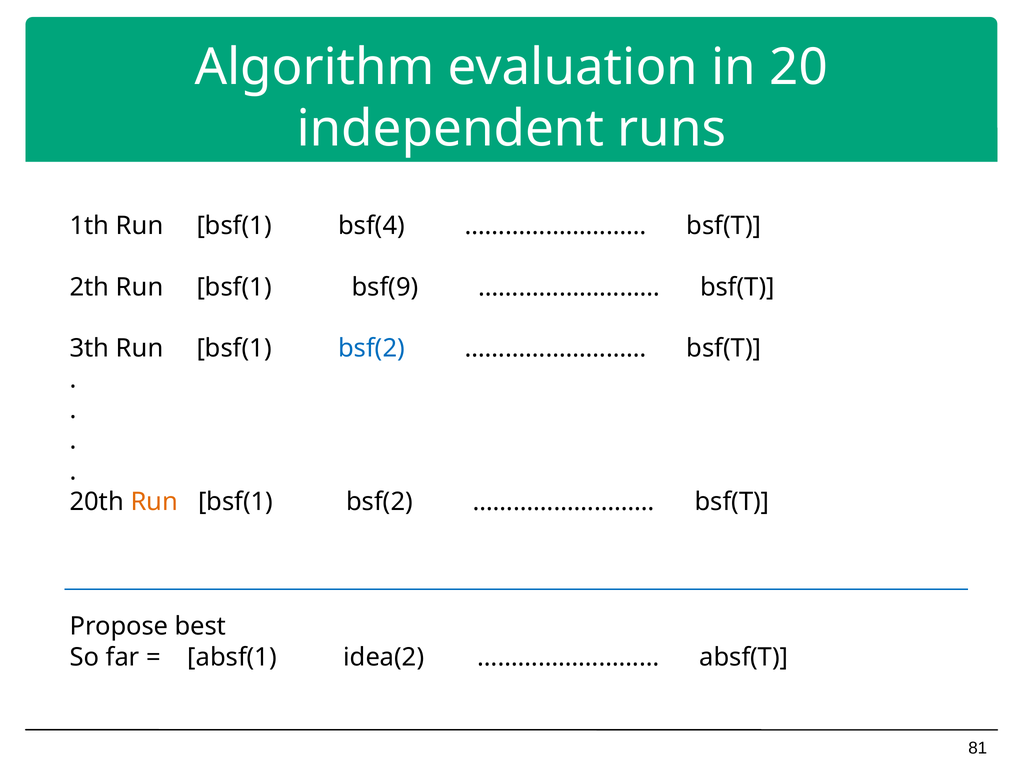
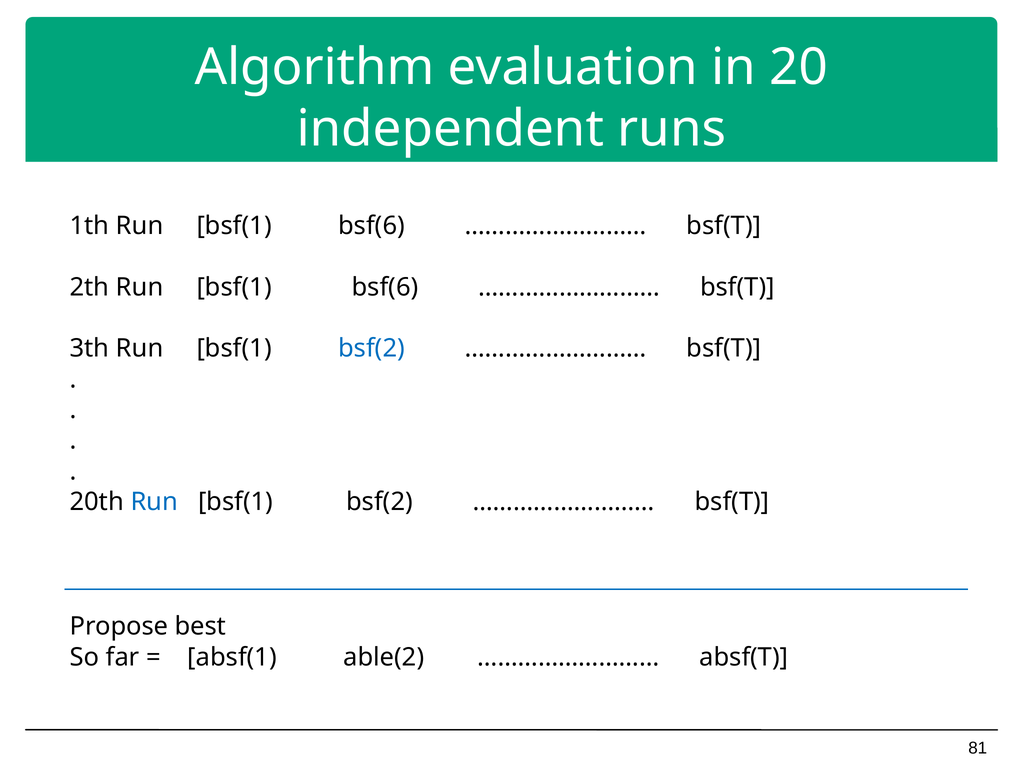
1th Run bsf(1 bsf(4: bsf(4 -> bsf(6 (372, 226)
2th Run bsf(1 bsf(9: bsf(9 -> bsf(6 (385, 287)
Run colour: orange -> blue (154, 502)
idea(2: idea(2 -> able(2 (384, 657)
